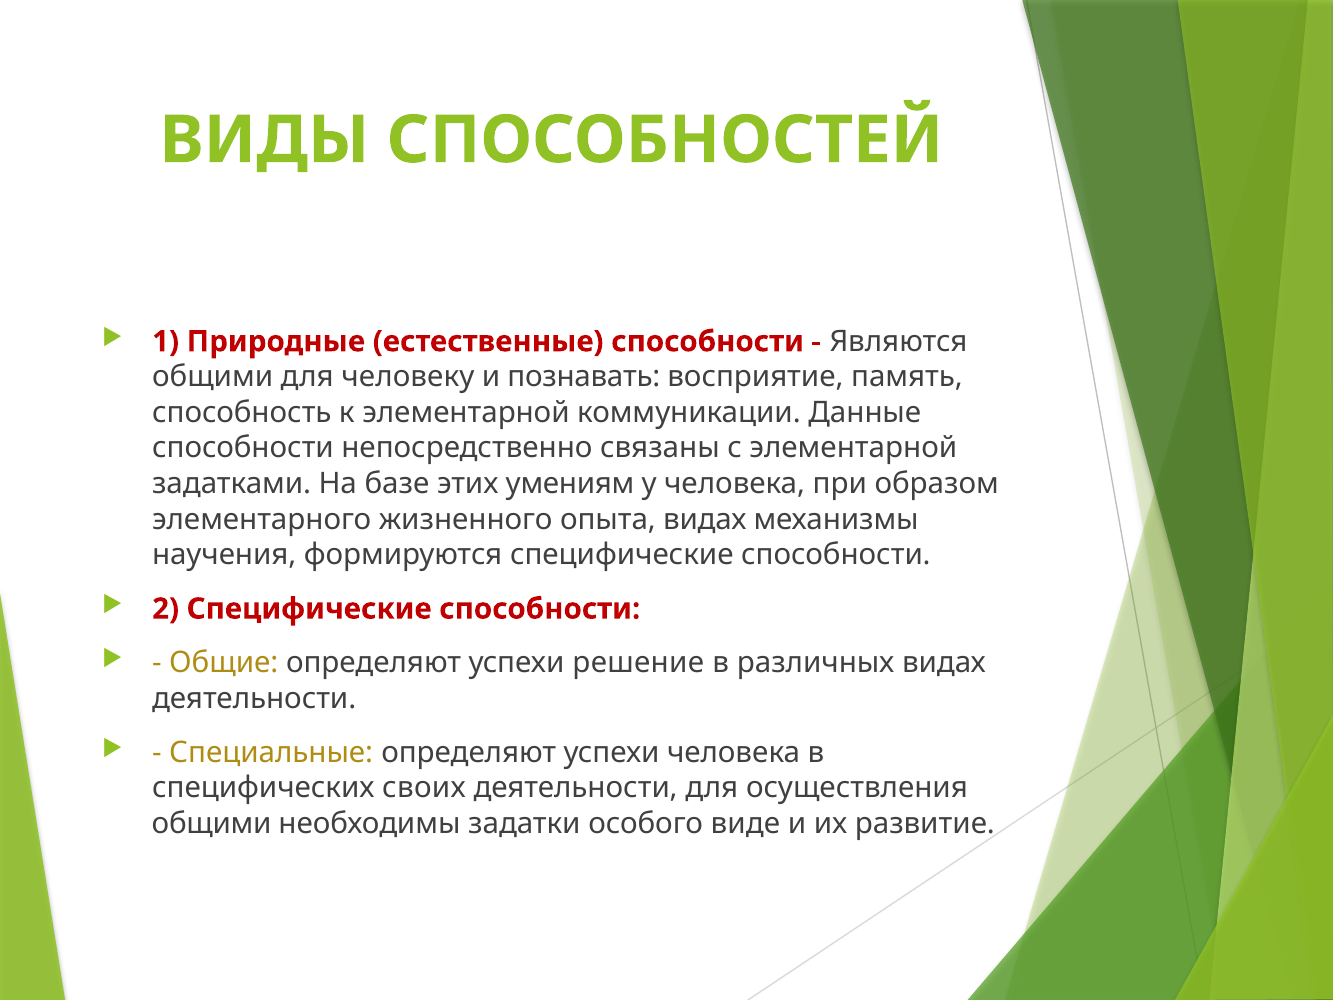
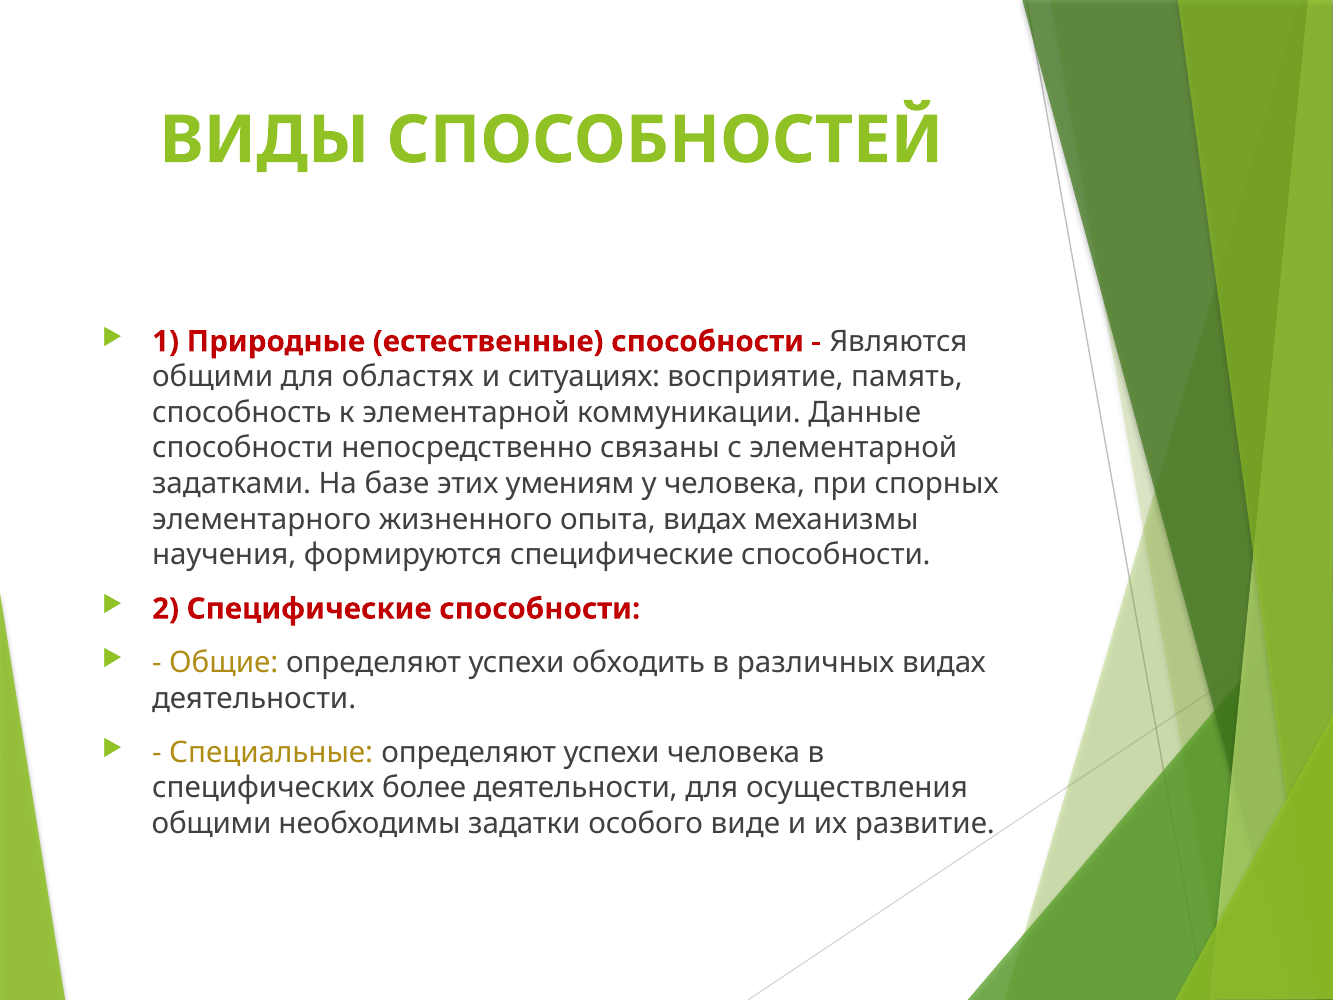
человеку: человеку -> областях (408, 377)
познавать: познавать -> ситуациях (584, 377)
образом: образом -> спорных (937, 484)
решение: решение -> обходить (639, 663)
своих: своих -> более (424, 788)
